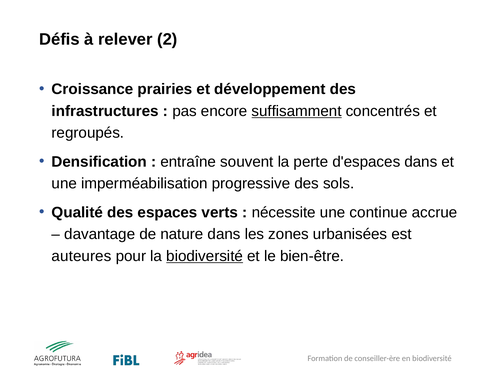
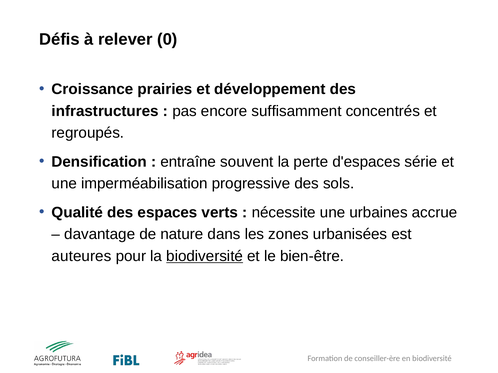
2: 2 -> 0 (167, 39)
suffisamment underline: present -> none (297, 111)
d'espaces dans: dans -> série (421, 162)
continue: continue -> urbaines (379, 213)
